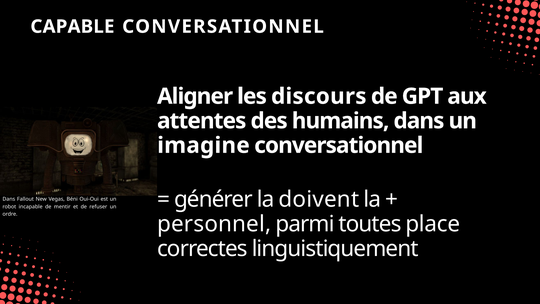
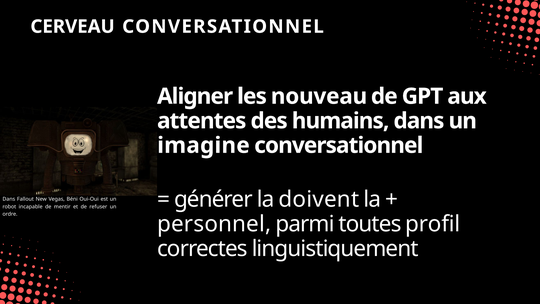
CAPABLE: CAPABLE -> CERVEAU (73, 27)
discours: discours -> nouveau (319, 96)
place: place -> profil (433, 224)
